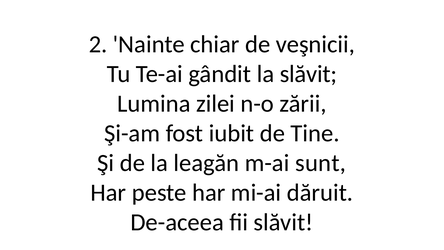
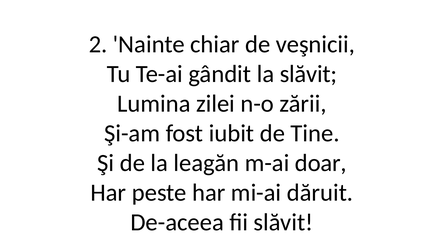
sunt: sunt -> doar (321, 163)
